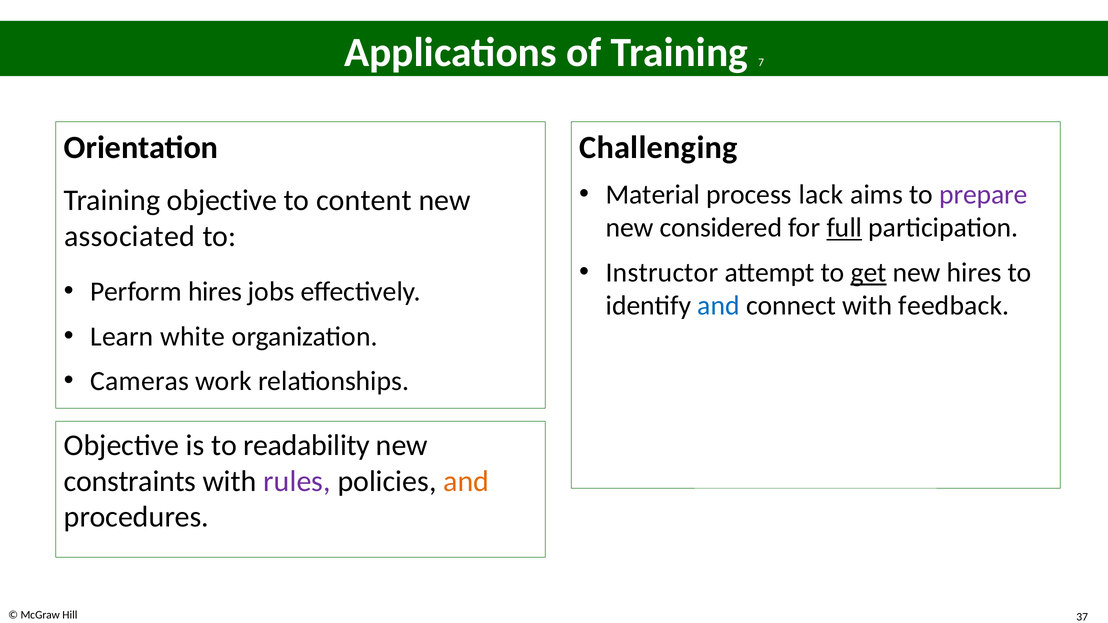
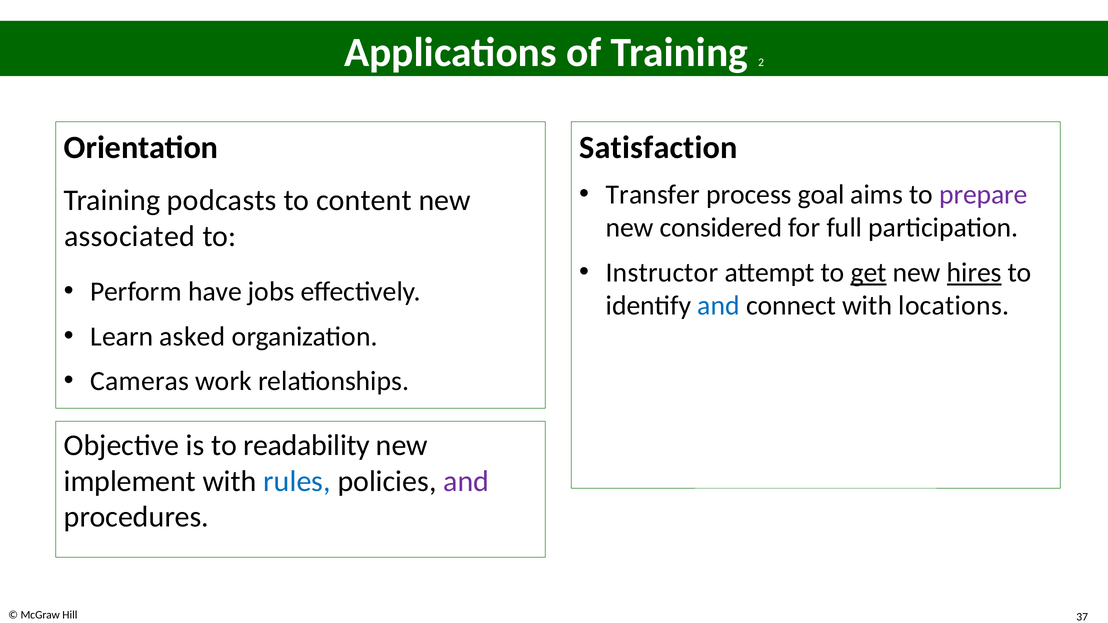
7: 7 -> 2 (761, 63)
Challenging: Challenging -> Satisfaction (659, 147)
Material: Material -> Transfer (653, 195)
lack: lack -> goal (821, 195)
Training objective: objective -> podcasts (222, 201)
full underline: present -> none (844, 228)
hires underline: none -> present (974, 273)
Perform hires: hires -> have (215, 292)
feedback: feedback -> locations (954, 306)
white: white -> asked (192, 337)
constraints: constraints -> implement (130, 481)
rules colour: purple -> blue (297, 481)
and colour: orange -> purple (466, 481)
